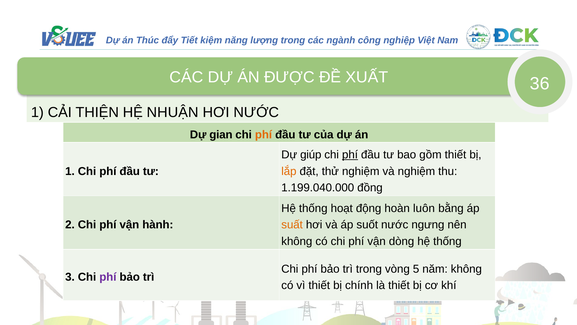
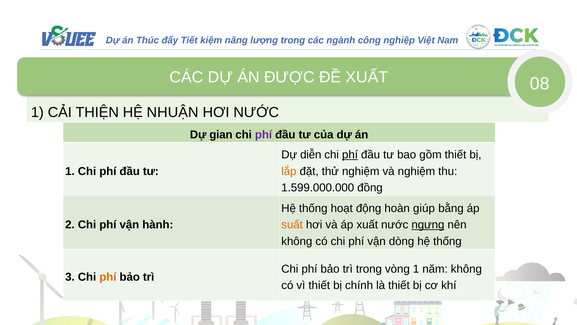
36: 36 -> 08 (540, 83)
phí colour: orange -> purple (264, 134)
giúp: giúp -> diễn (311, 155)
1.199.040.000: 1.199.040.000 -> 1.599.000.000 (318, 188)
luôn: luôn -> giúp (424, 208)
áp suốt: suốt -> xuất (367, 224)
ngưng underline: none -> present (428, 224)
vòng 5: 5 -> 1 (416, 269)
phí colour: purple -> orange (108, 277)
